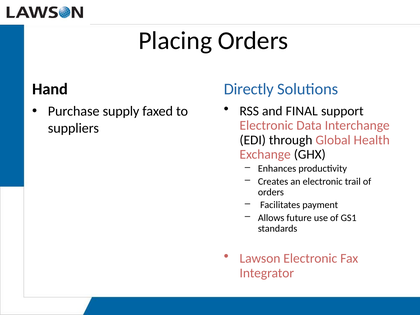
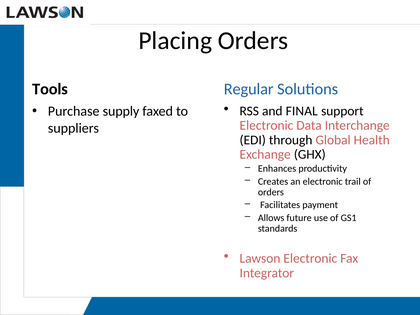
Hand: Hand -> Tools (50, 89)
Directly: Directly -> Regular (249, 89)
